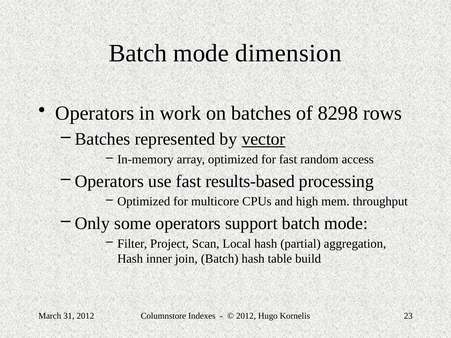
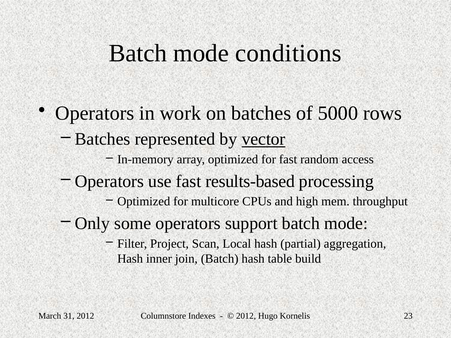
dimension: dimension -> conditions (288, 53)
8298: 8298 -> 5000 (338, 113)
